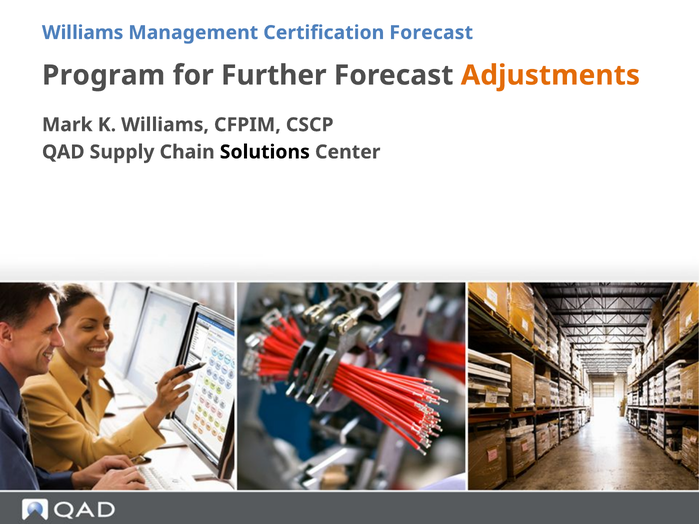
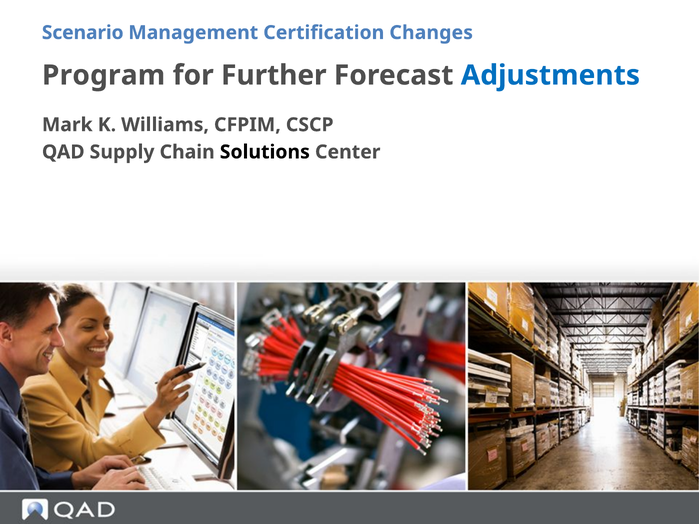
Williams: Williams -> Scenario (83, 33)
Certification Forecast: Forecast -> Changes (431, 33)
Adjustments colour: orange -> blue (550, 75)
